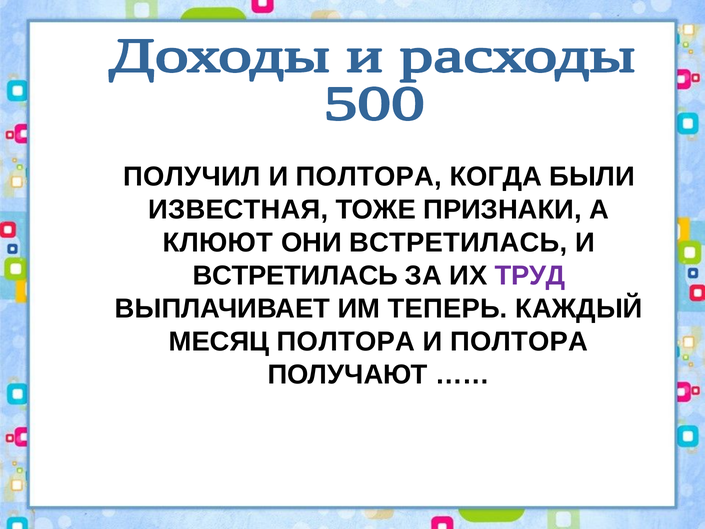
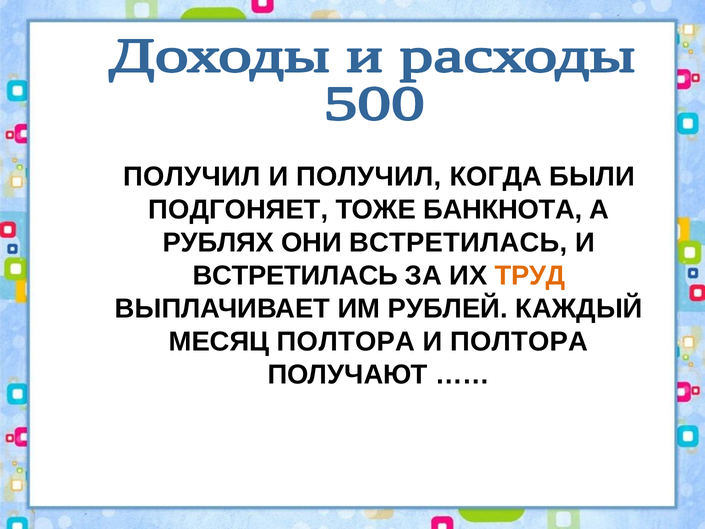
ПОЛТОРА: ПОЛТОРА -> ПОЛУЧИЛ (369, 177)
ИЗВЕСТНАЯ: ИЗВЕСТНАЯ -> ПОДГОНЯЕТ (238, 210)
ПРИЗНАКИ: ПРИЗНАКИ -> БАНКНОТА (503, 210)
КЛЮЮТ: КЛЮЮТ -> РУБЛЯХ (218, 243)
ТРУД colour: purple -> orange (530, 276)
ТЕПЕРЬ: ТЕПЕРЬ -> РУБЛЕЙ (448, 308)
